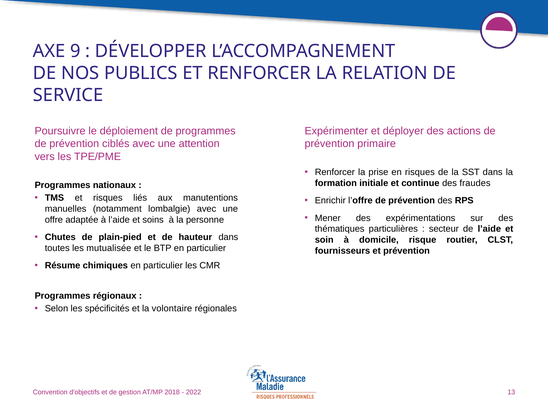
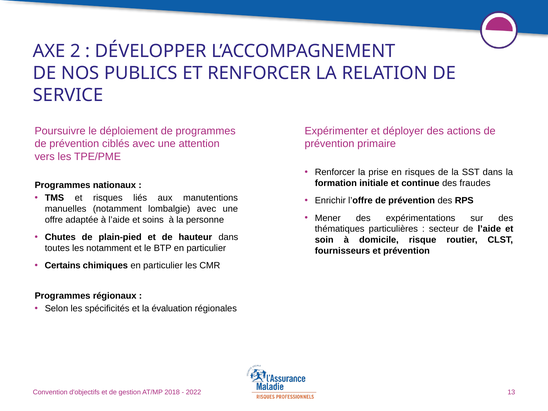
9: 9 -> 2 (75, 51)
les mutualisée: mutualisée -> notamment (109, 248)
Résume: Résume -> Certains (63, 266)
volontaire: volontaire -> évaluation (172, 308)
